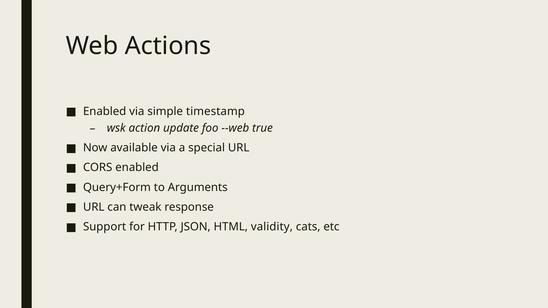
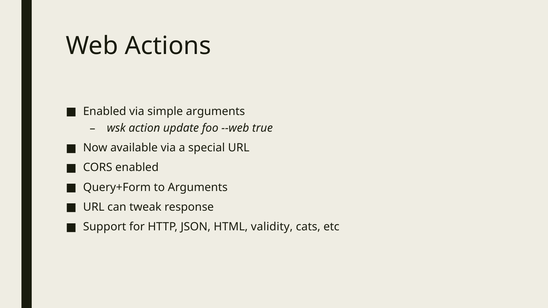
simple timestamp: timestamp -> arguments (215, 111)
